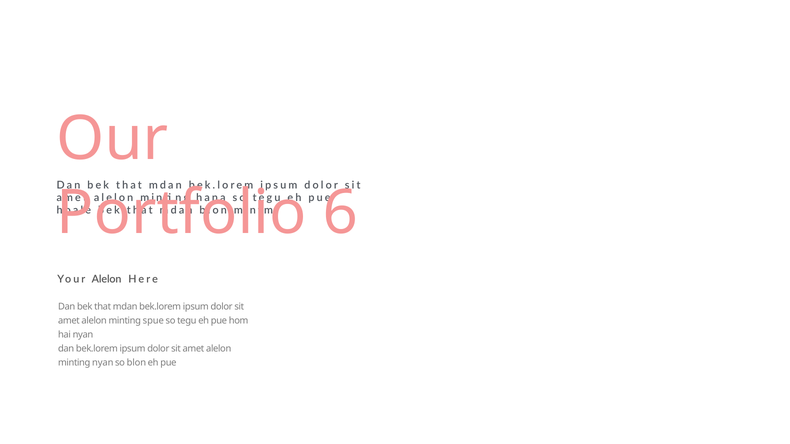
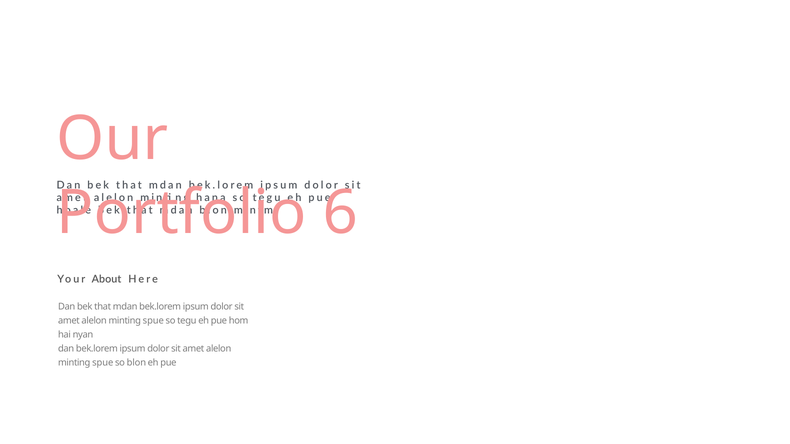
Your Alelon: Alelon -> About (107, 280)
nyan: nyan -> spue (103, 363)
